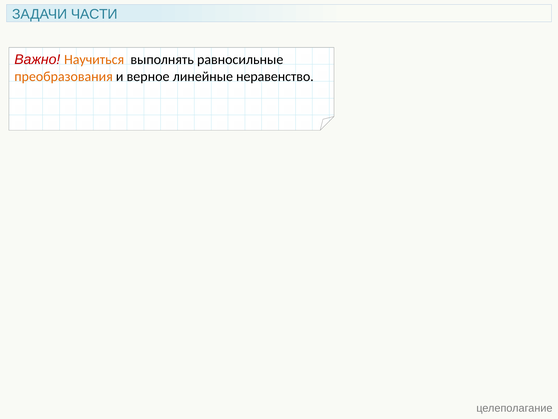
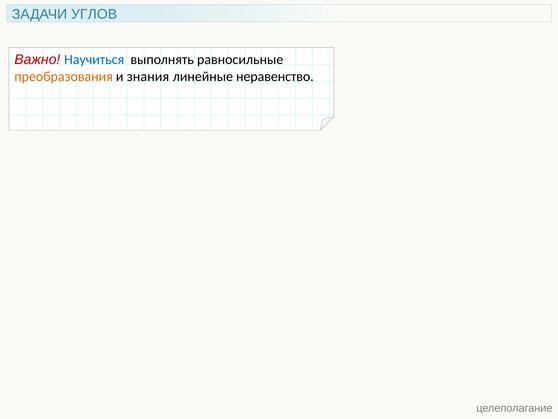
ЧАСТИ: ЧАСТИ -> УГЛОВ (94, 14)
Научиться colour: orange -> blue (94, 60)
верное: верное -> знания (148, 76)
